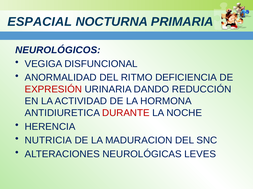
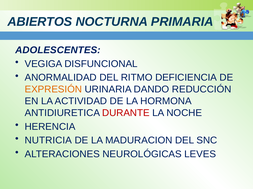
ESPACIAL: ESPACIAL -> ABIERTOS (40, 22)
NEUROLÓGICOS: NEUROLÓGICOS -> ADOLESCENTES (58, 50)
EXPRESIÓN colour: red -> orange (53, 90)
